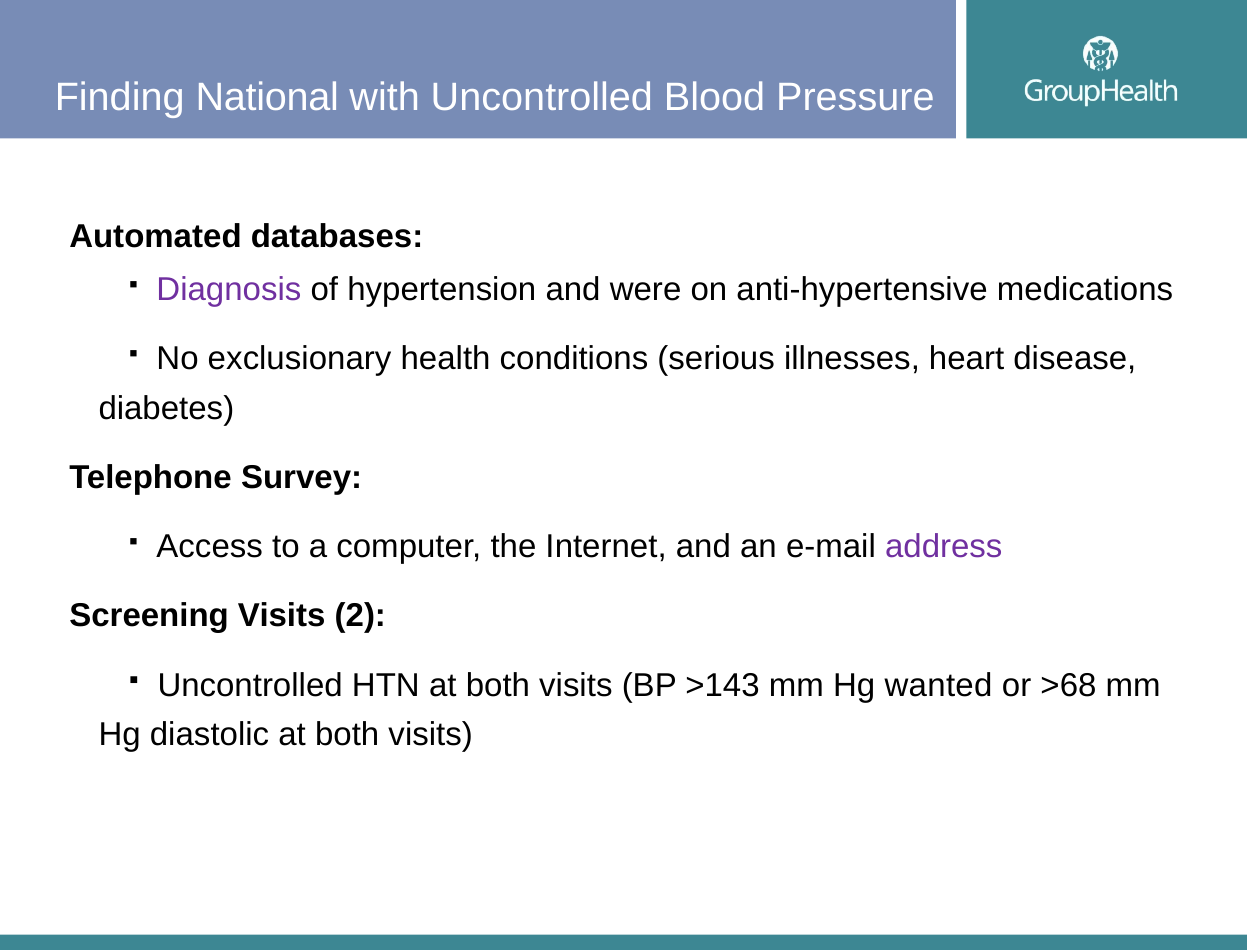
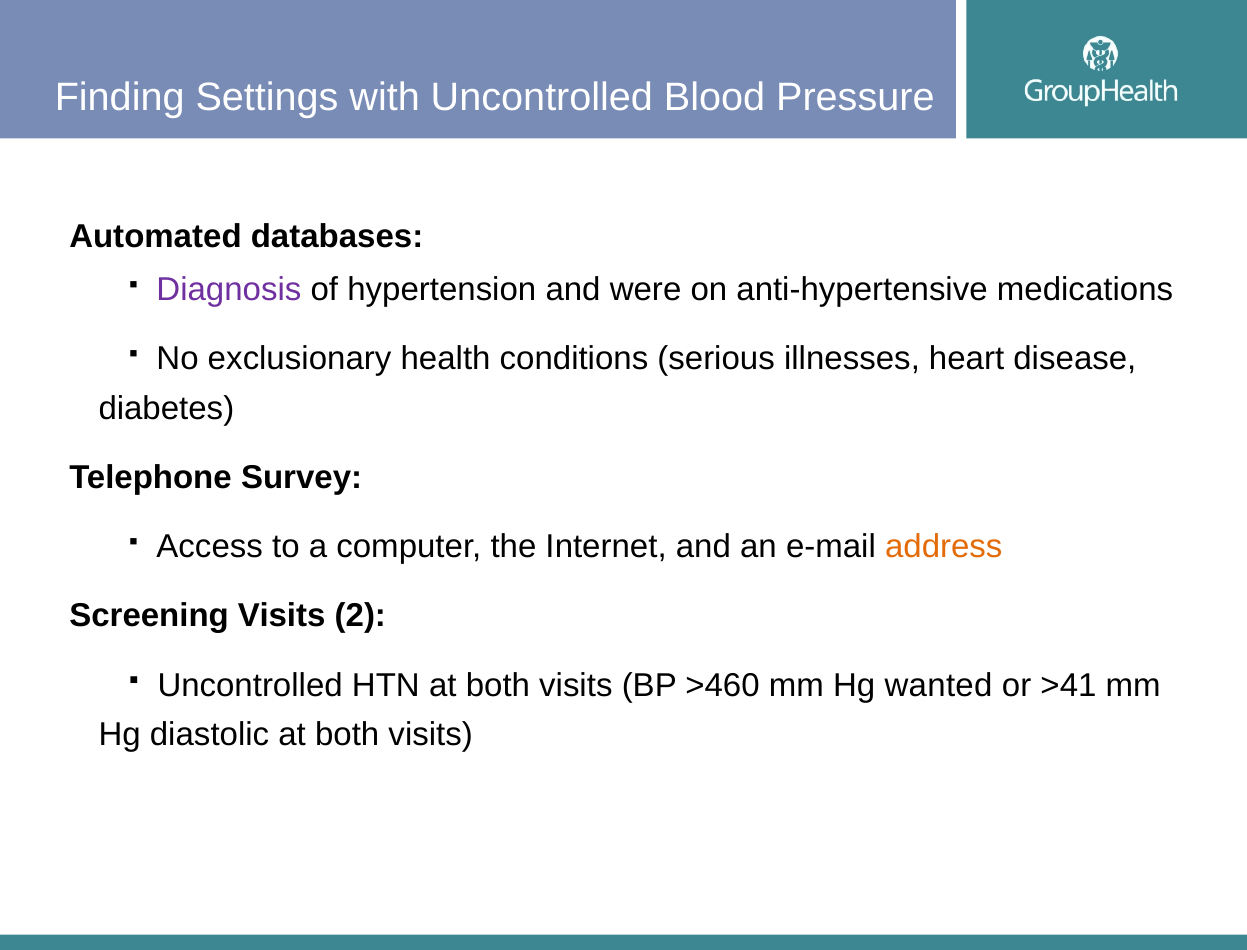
National: National -> Settings (267, 97)
address colour: purple -> orange (944, 547)
>143: >143 -> >460 (723, 685)
>68: >68 -> >41 (1068, 685)
